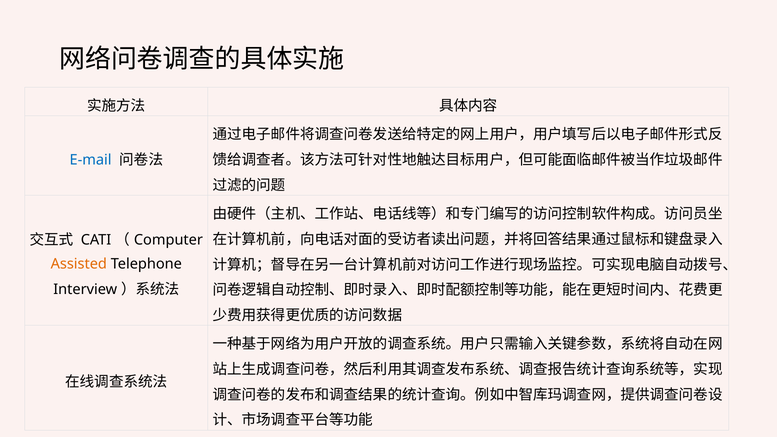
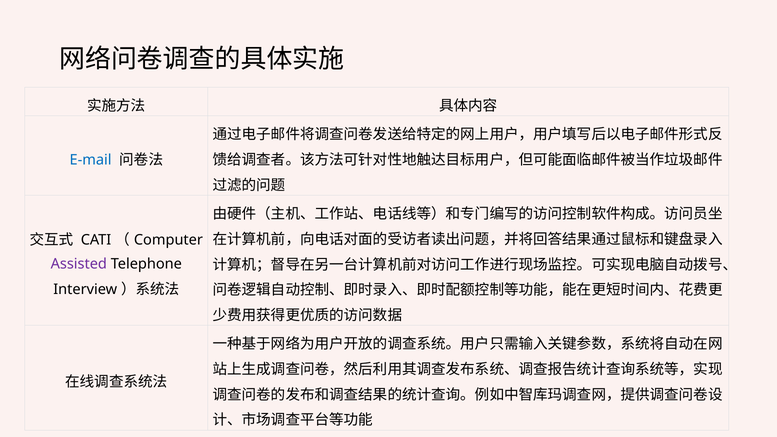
Assisted colour: orange -> purple (79, 264)
